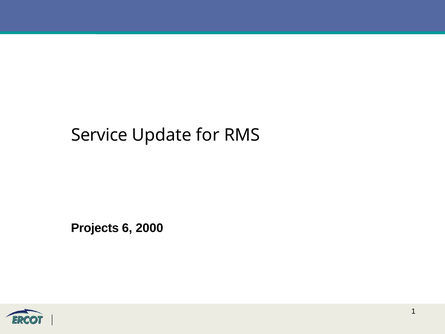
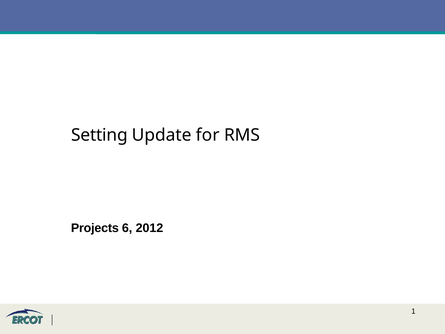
Service: Service -> Setting (99, 135)
2000: 2000 -> 2012 (149, 228)
